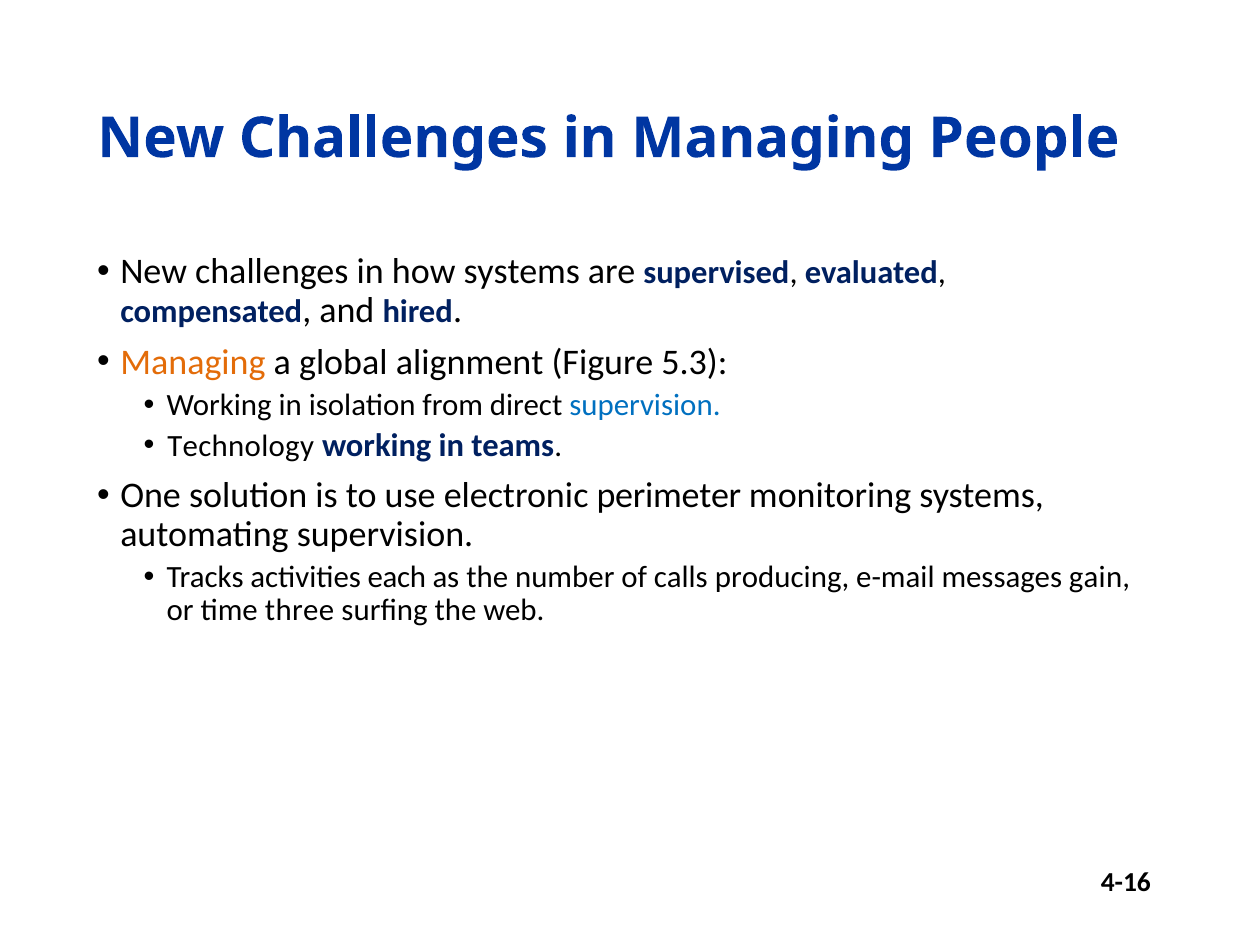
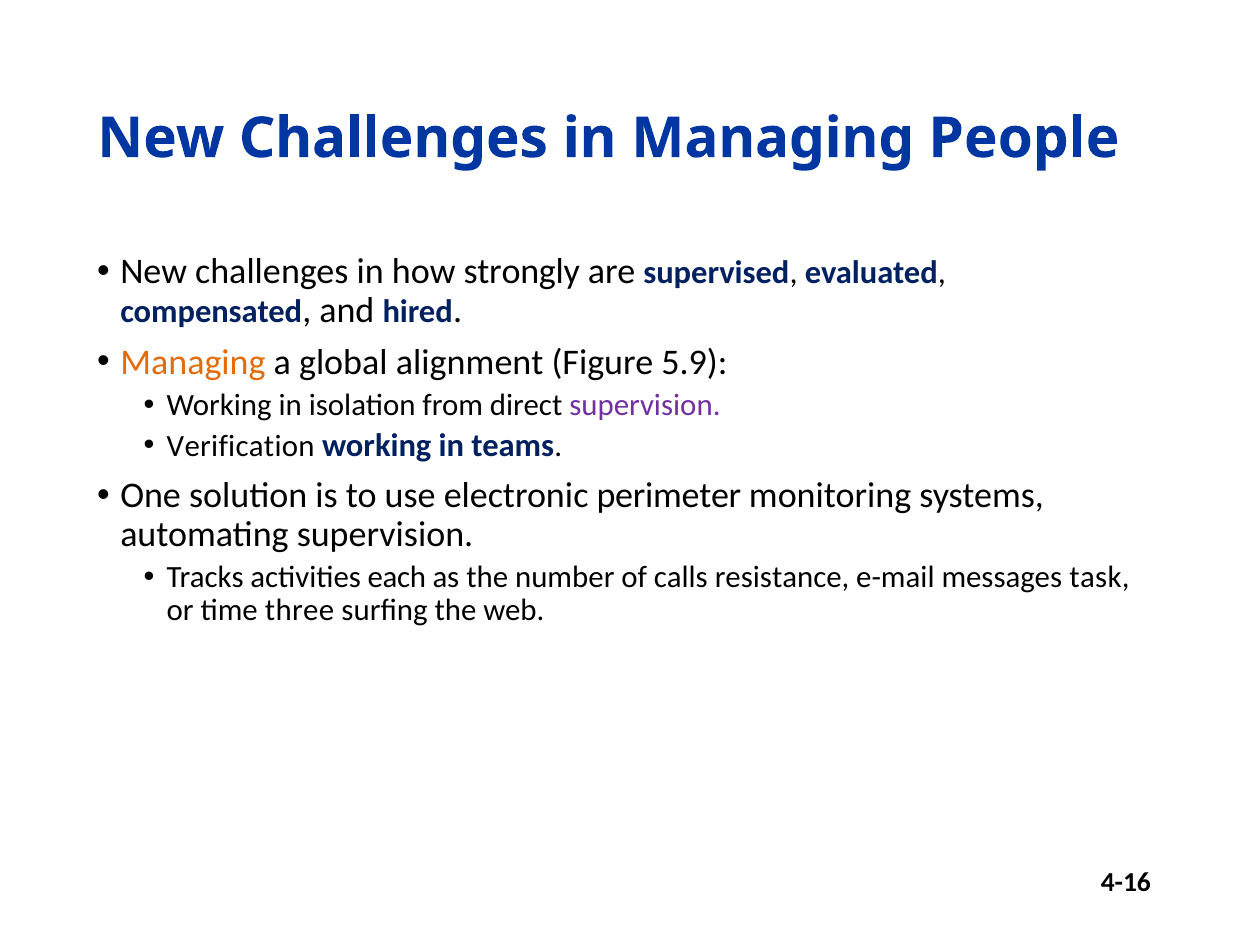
how systems: systems -> strongly (522, 272)
5.3: 5.3 -> 5.9 (694, 363)
supervision colour: blue -> purple (645, 405)
Technology: Technology -> Verification (241, 446)
producing: producing -> resistance (782, 577)
gain: gain -> task (1100, 577)
